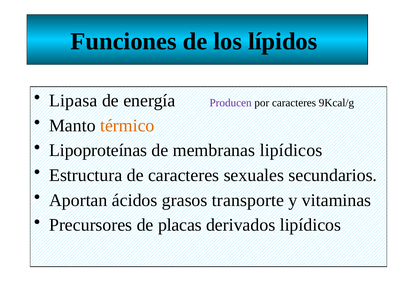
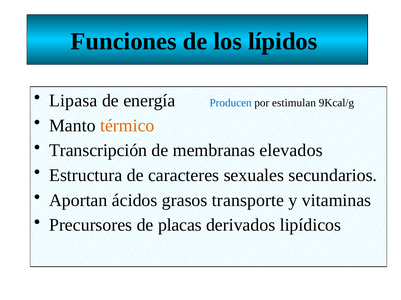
Producen colour: purple -> blue (231, 103)
por caracteres: caracteres -> estimulan (294, 103)
Lipoproteínas: Lipoproteínas -> Transcripción (98, 151)
membranas lipídicos: lipídicos -> elevados (291, 151)
